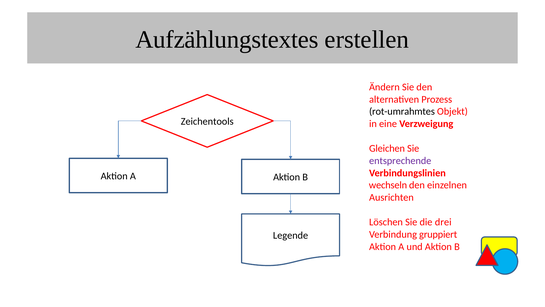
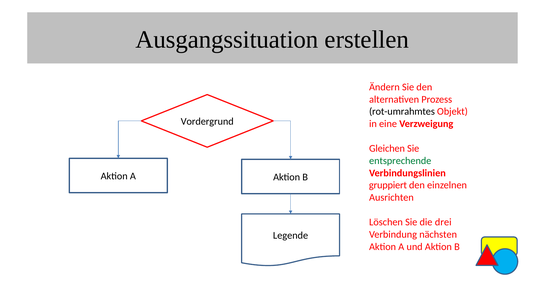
Aufzählungstextes: Aufzählungstextes -> Ausgangssituation (227, 40)
Zeichentools: Zeichentools -> Vordergrund (207, 121)
entsprechende colour: purple -> green (400, 160)
wechseln: wechseln -> gruppiert (388, 185)
gruppiert: gruppiert -> nächsten (438, 234)
